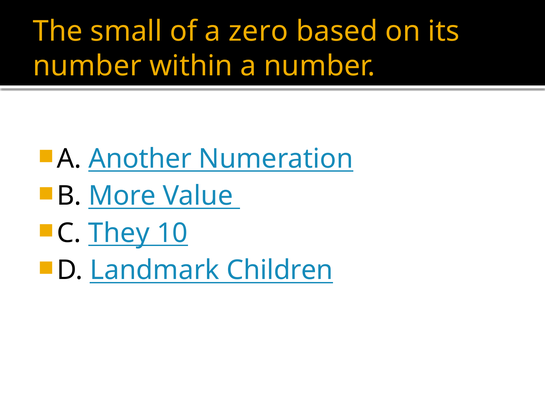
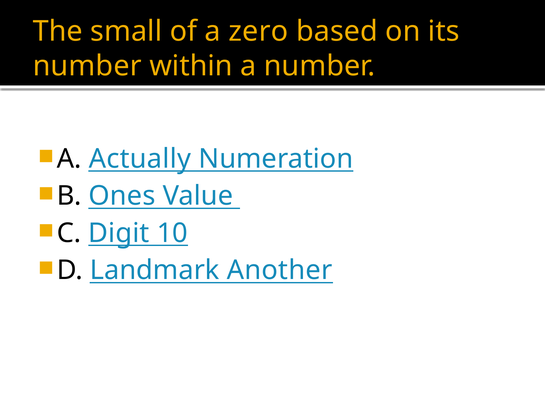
Another: Another -> Actually (140, 159)
More: More -> Ones (122, 196)
They: They -> Digit (119, 233)
Children: Children -> Another (280, 270)
